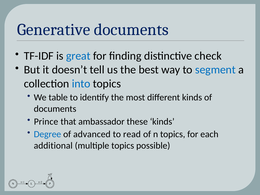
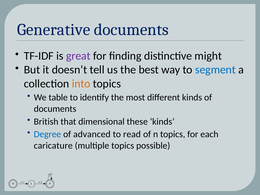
great colour: blue -> purple (78, 56)
check: check -> might (208, 56)
into colour: blue -> orange (81, 84)
Prince: Prince -> British (46, 122)
ambassador: ambassador -> dimensional (101, 122)
additional: additional -> caricature (53, 146)
